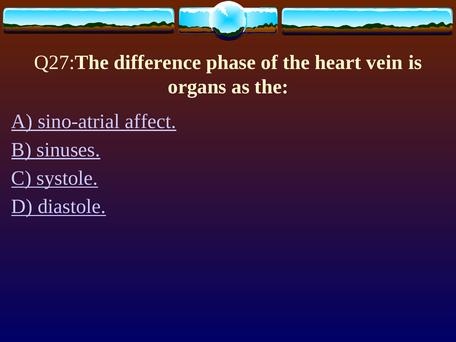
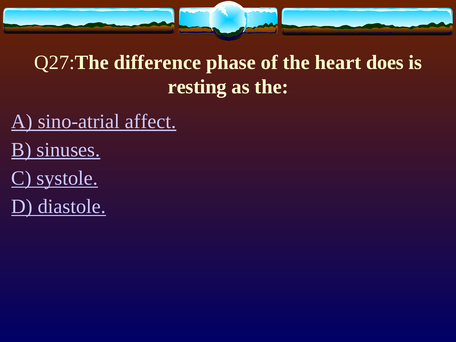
vein: vein -> does (385, 62)
organs: organs -> resting (197, 87)
